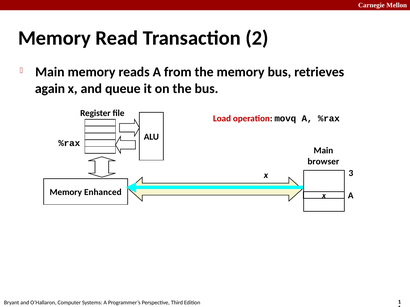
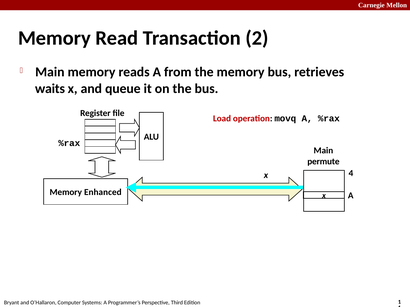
again: again -> waits (50, 89)
browser: browser -> permute (323, 162)
3: 3 -> 4 (351, 173)
